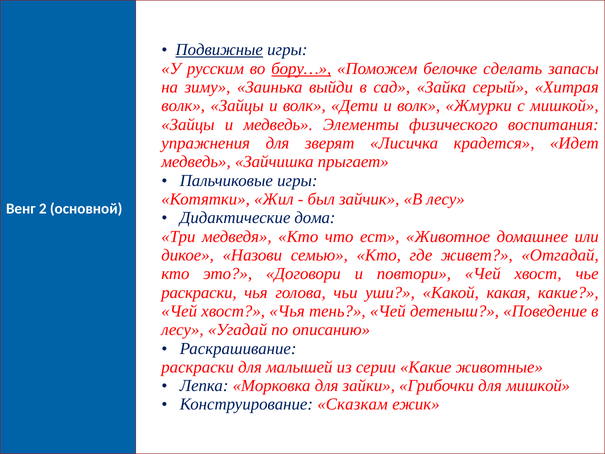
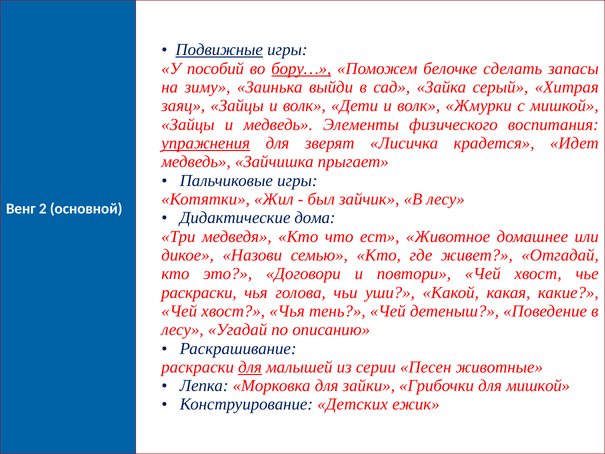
русским: русским -> пособий (215, 69)
волк: волк -> заяц (183, 106)
упражнения underline: none -> present (206, 143)
для underline: none -> present (250, 367)
серии Какие: Какие -> Песен (426, 367)
Сказкам: Сказкам -> Детских (353, 404)
